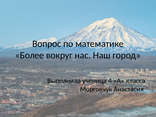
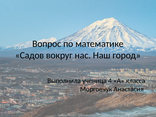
Более: Более -> Садов (30, 55)
